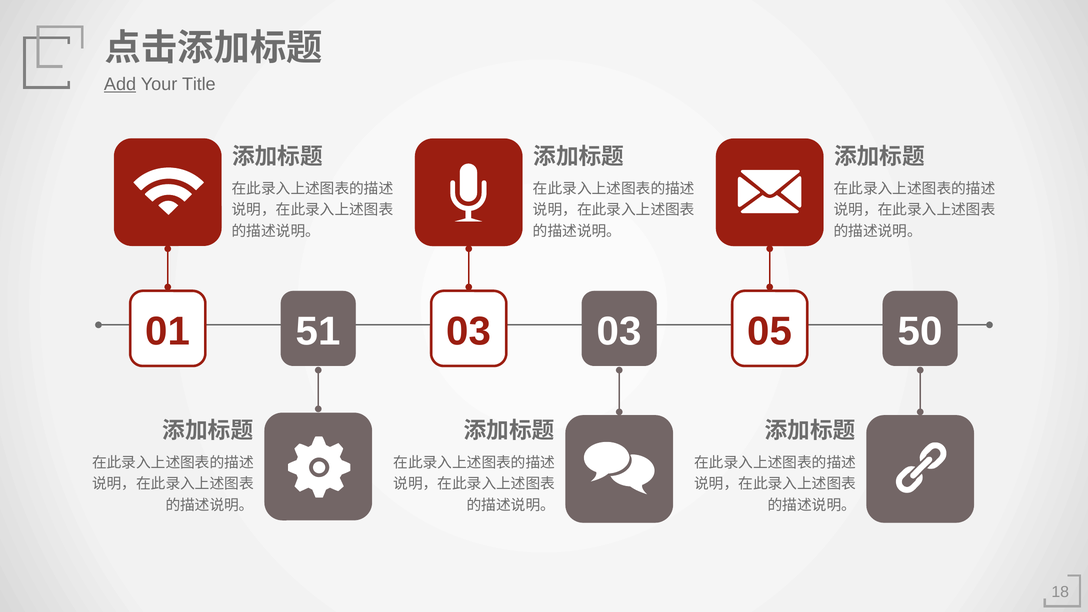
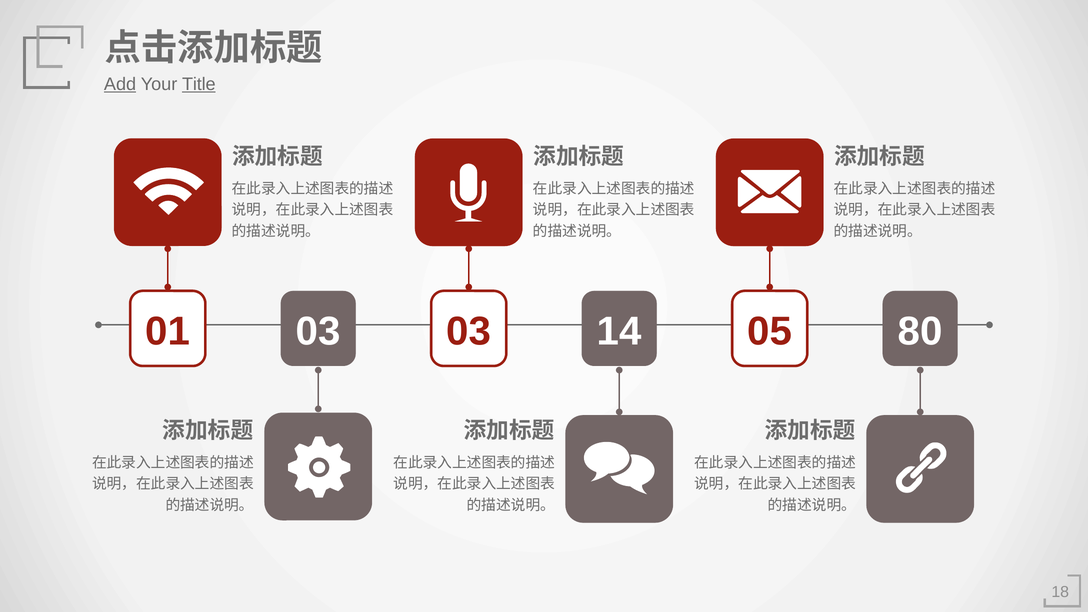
Title underline: none -> present (199, 84)
01 51: 51 -> 03 (318, 331)
03 03: 03 -> 14 (619, 331)
50: 50 -> 80 (920, 331)
